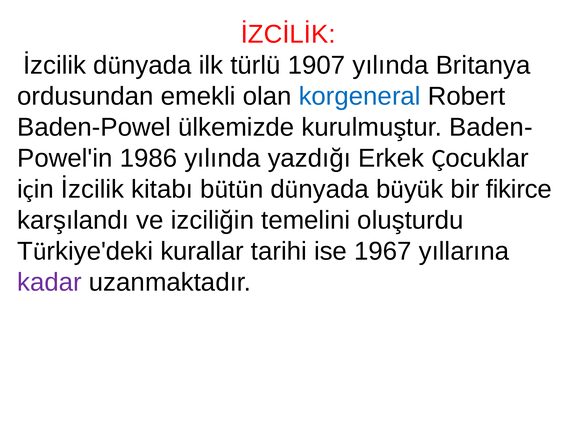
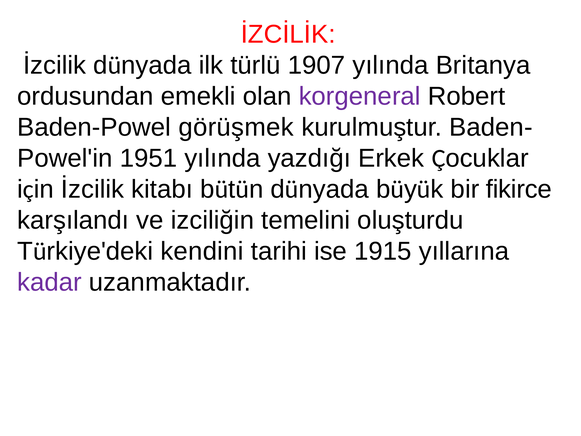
korgeneral colour: blue -> purple (360, 96)
ülkemizde: ülkemizde -> görüşmek (236, 127)
1986: 1986 -> 1951 (148, 158)
kurallar: kurallar -> kendini (202, 251)
1967: 1967 -> 1915 (383, 251)
